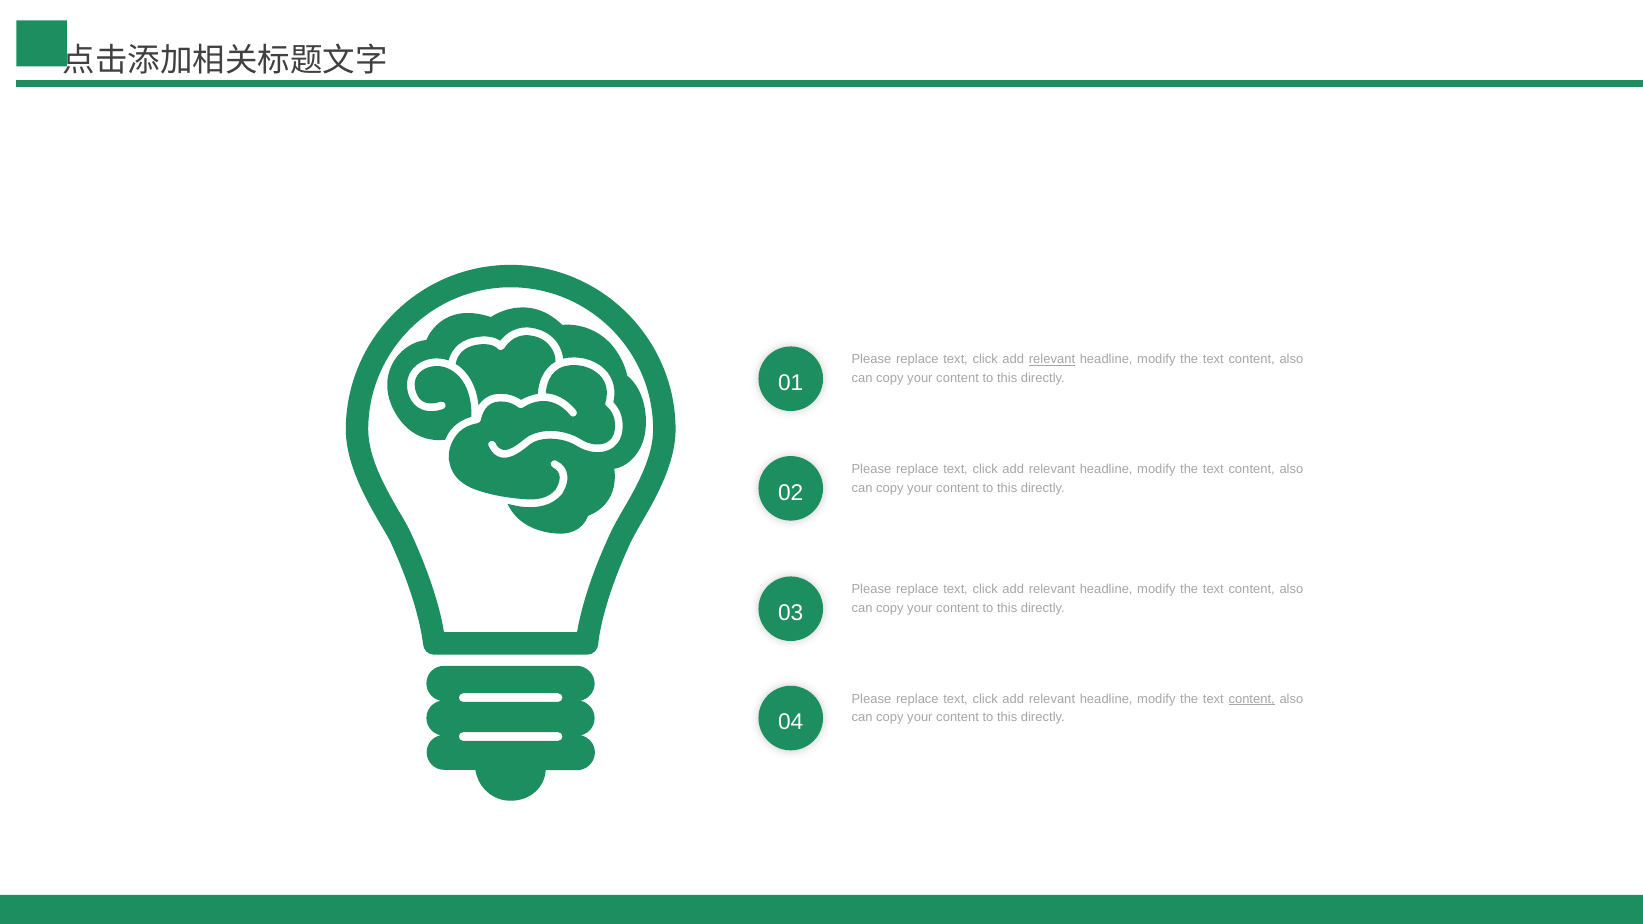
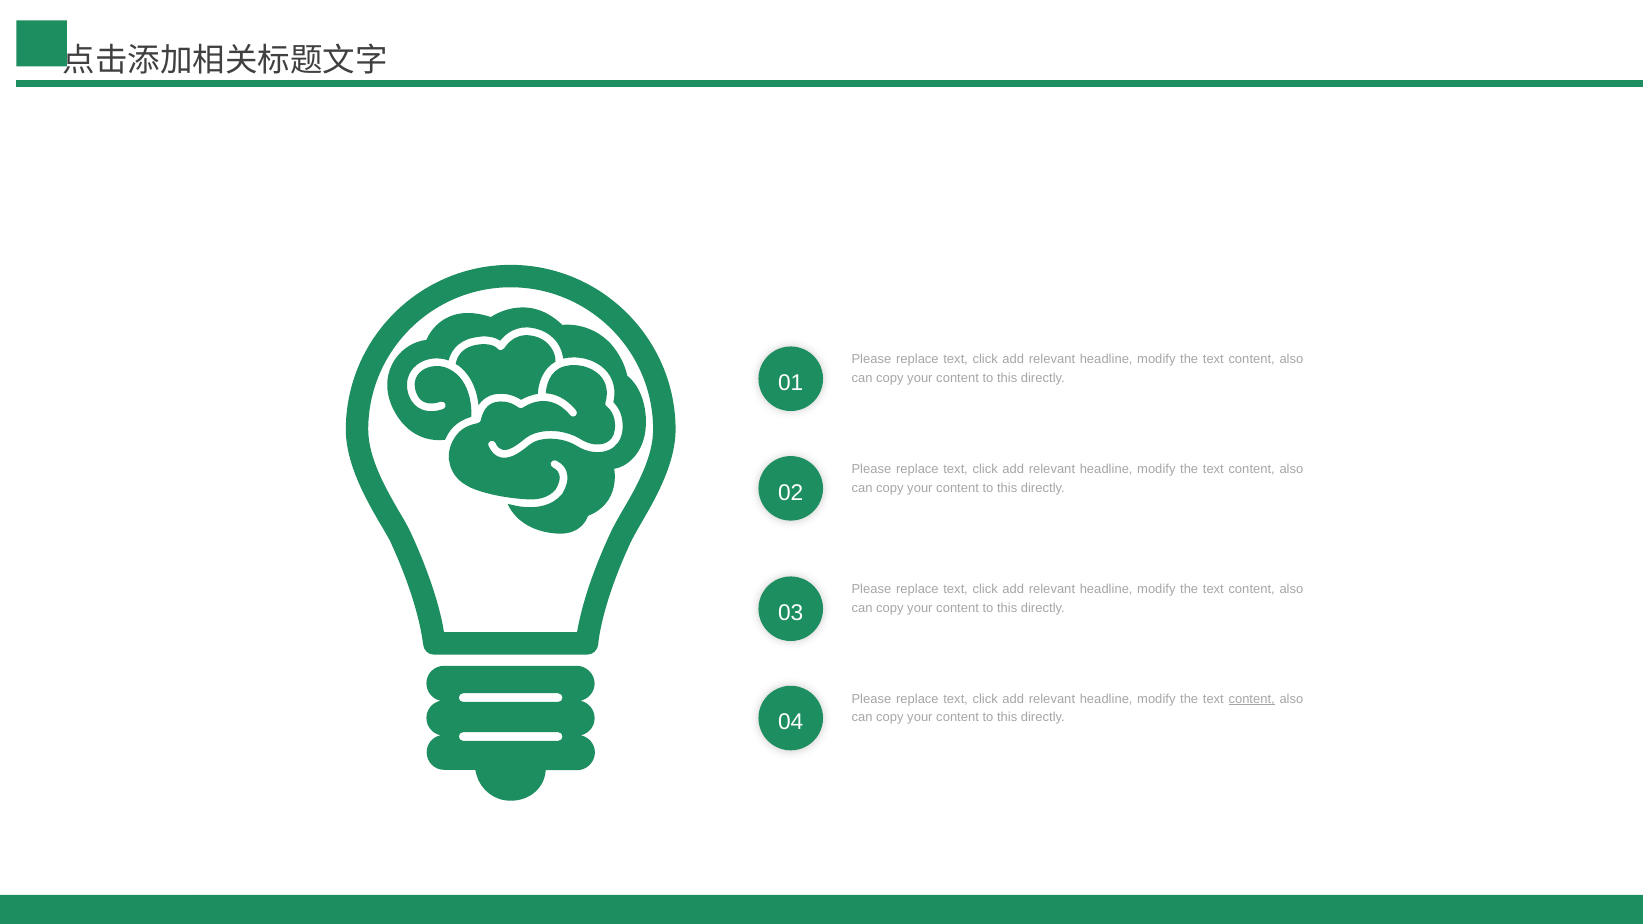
relevant underline: present -> none (1052, 360)
